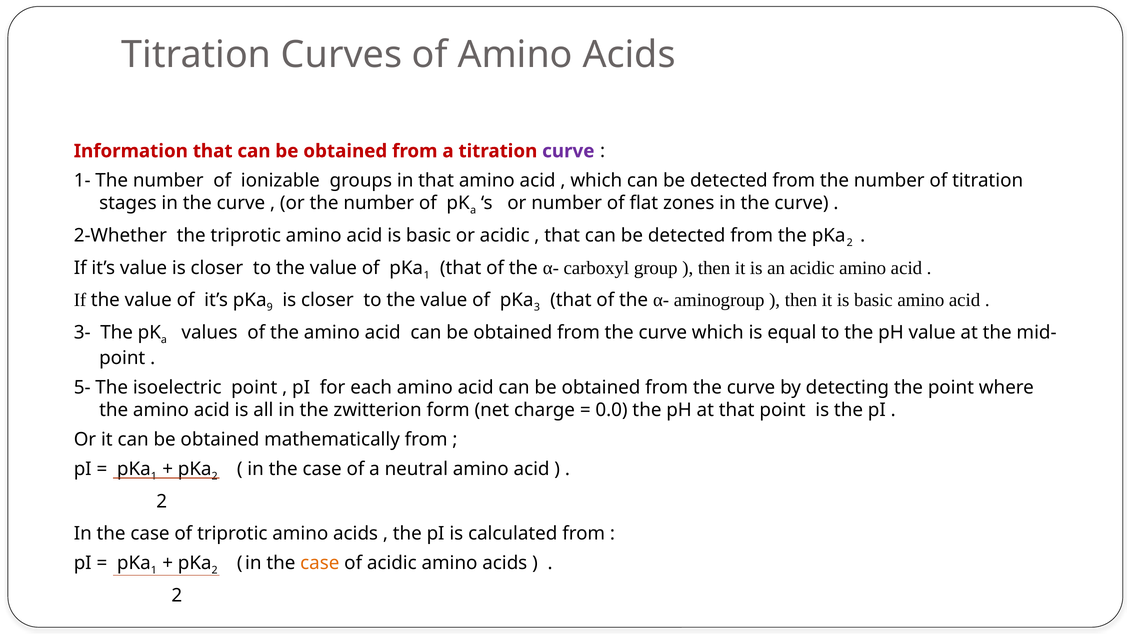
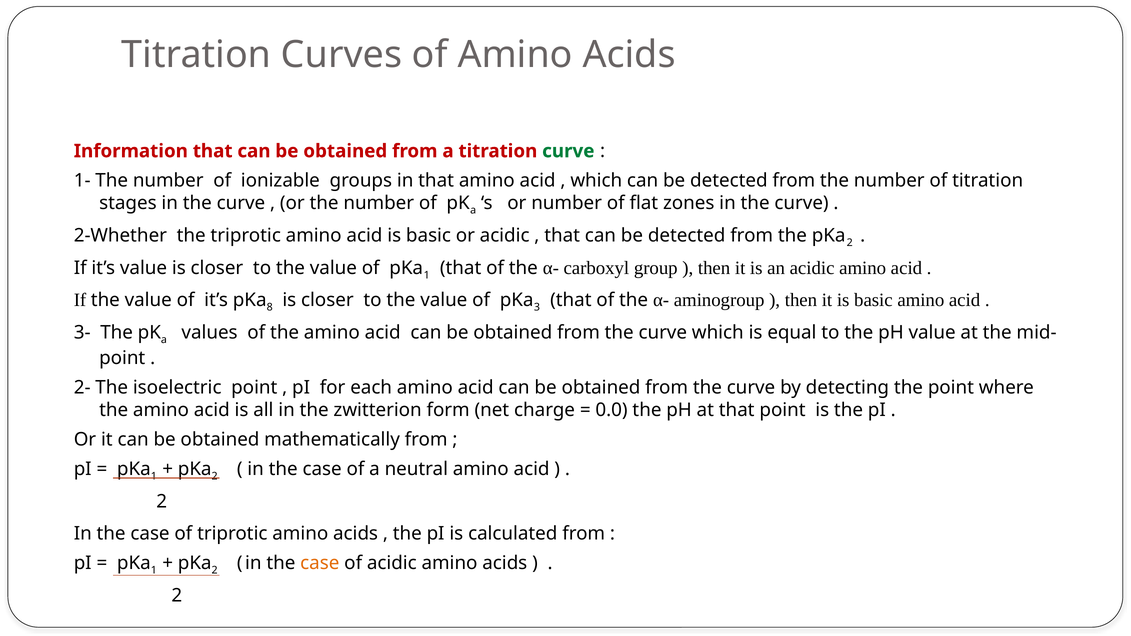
curve colour: purple -> green (568, 151)
9: 9 -> 8 (270, 308)
5-: 5- -> 2- (82, 388)
